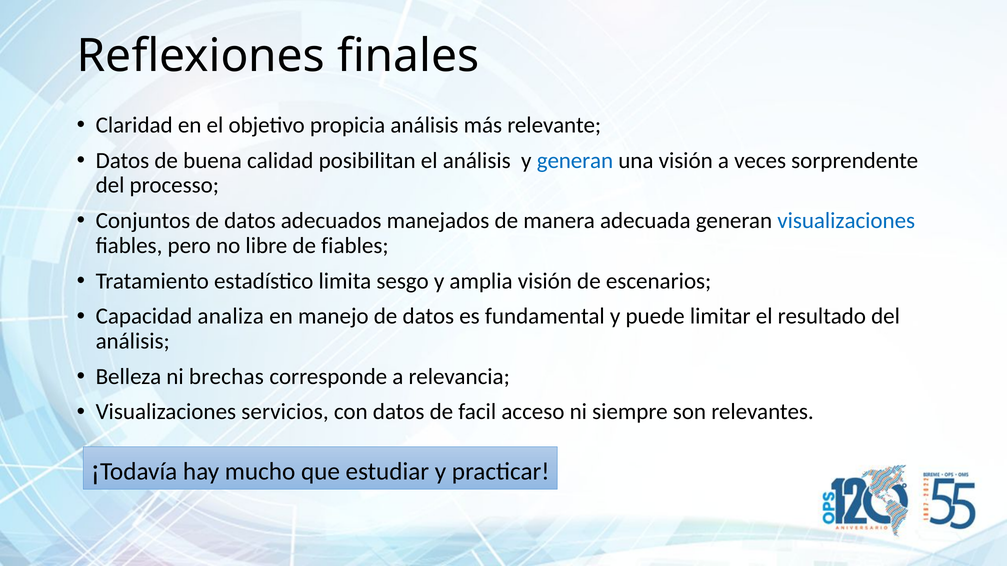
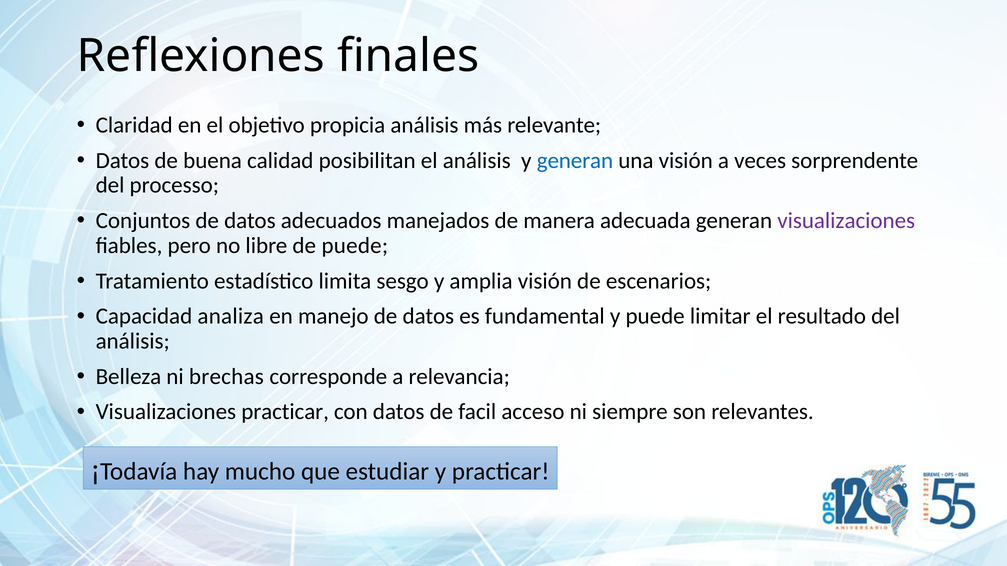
visualizaciones colour: blue -> purple (846, 221)
de fiables: fiables -> puede (355, 246)
Visualizaciones servicios: servicios -> practicar (285, 412)
